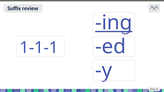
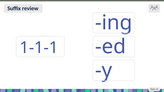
ing underline: present -> none (114, 23)
